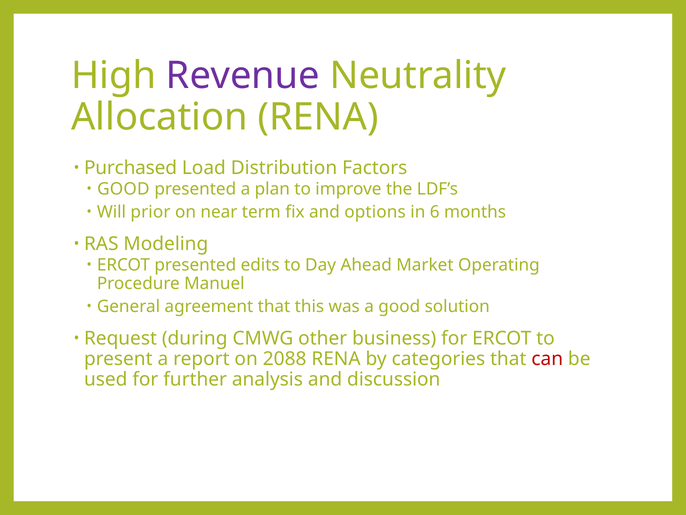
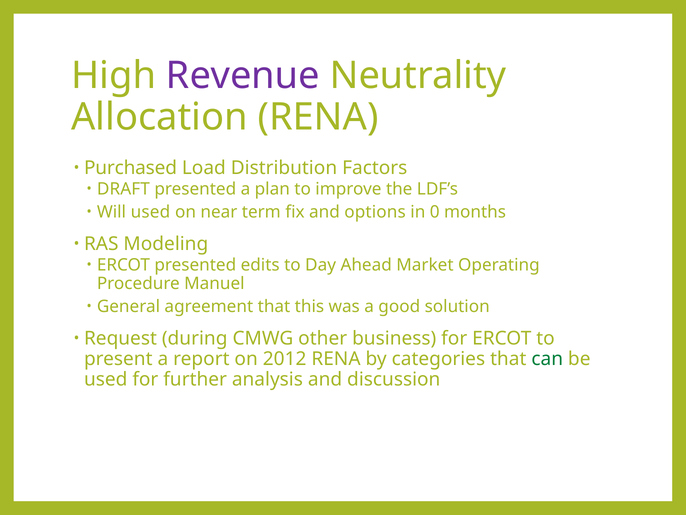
GOOD: GOOD -> DRAFT (123, 189)
Will prior: prior -> used (150, 212)
6: 6 -> 0 (435, 212)
2088: 2088 -> 2012 (285, 359)
can colour: red -> green (547, 359)
